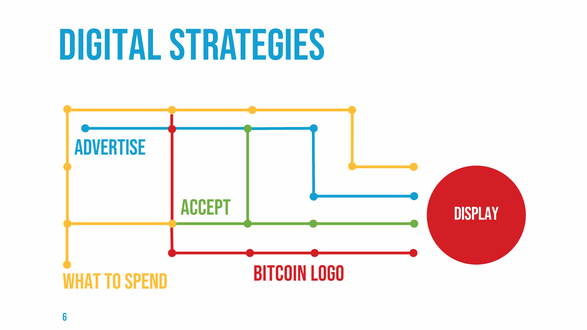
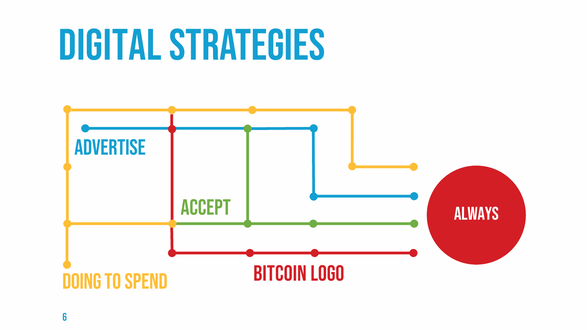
display: display -> always (476, 214)
What: What -> Doing (82, 282)
